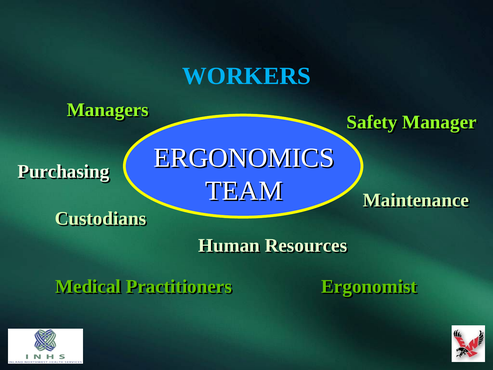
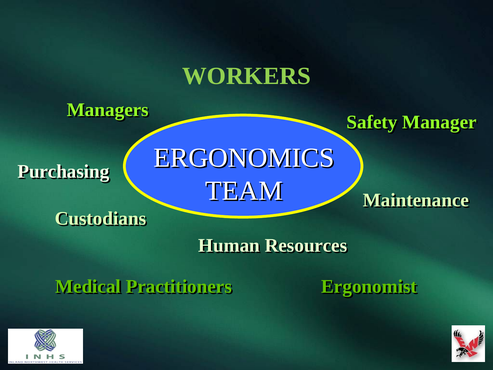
WORKERS colour: light blue -> light green (247, 76)
